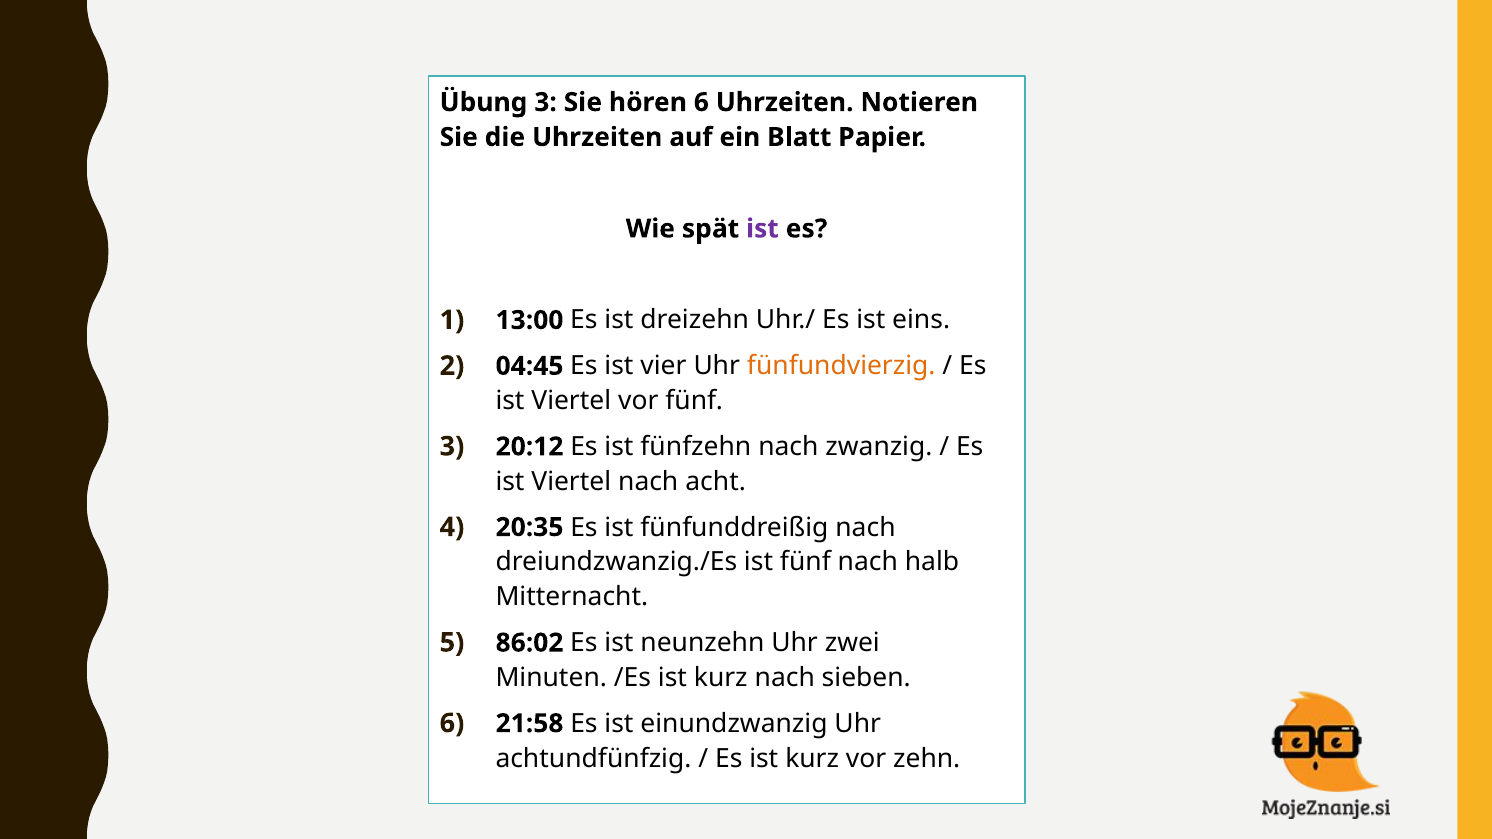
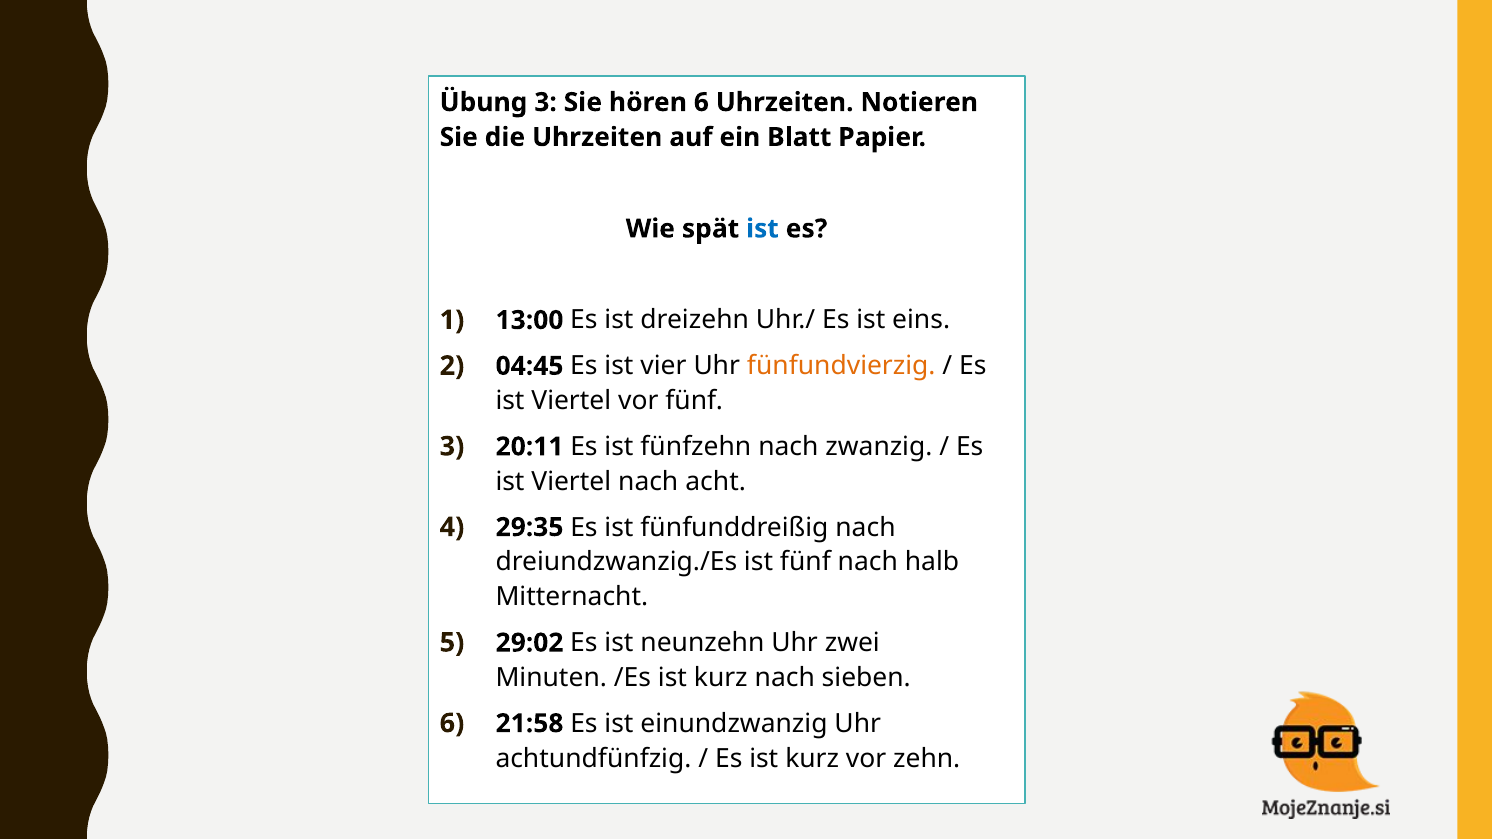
ist colour: purple -> blue (762, 229)
20:12: 20:12 -> 20:11 (530, 447)
20:35: 20:35 -> 29:35 (530, 527)
86:02: 86:02 -> 29:02 (530, 643)
